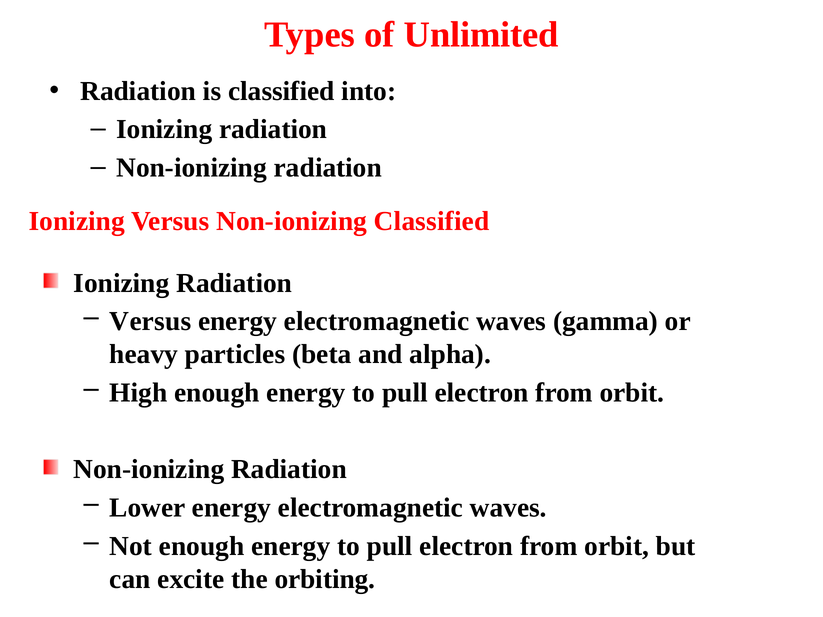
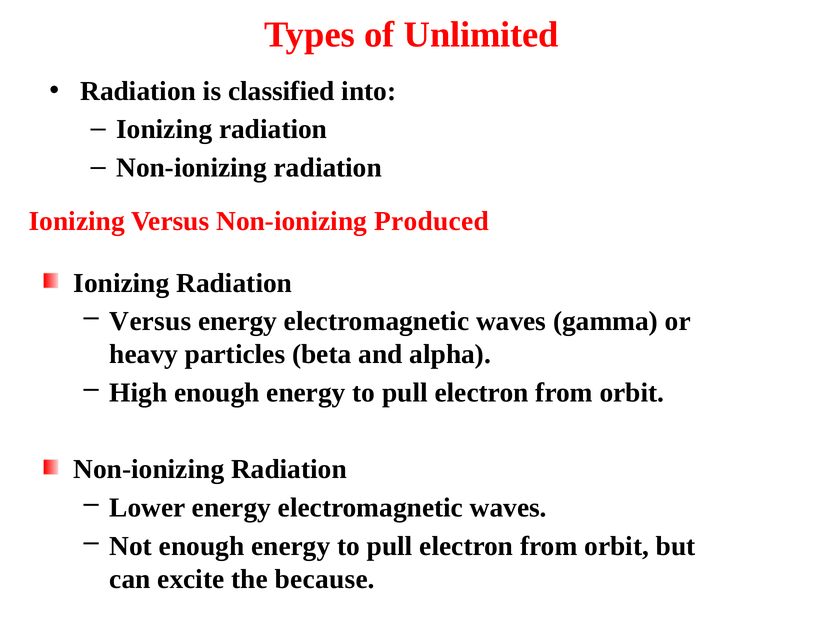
Non-ionizing Classified: Classified -> Produced (432, 221)
orbiting: orbiting -> because (325, 579)
